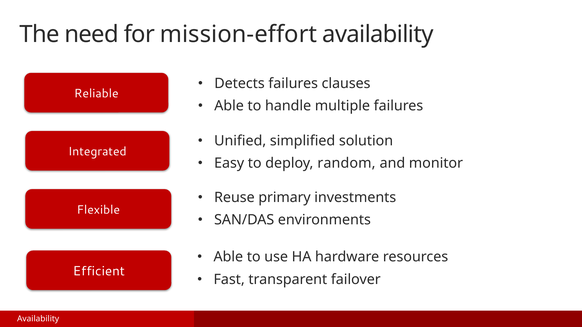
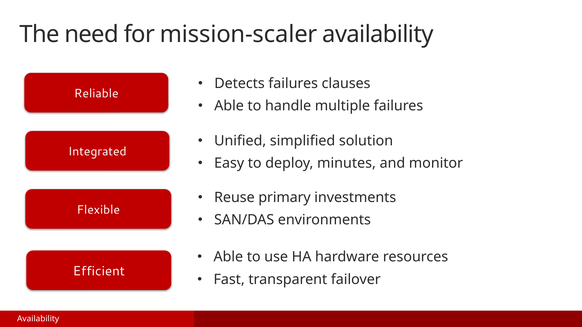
mission-effort: mission-effort -> mission-scaler (239, 34)
random: random -> minutes (347, 163)
